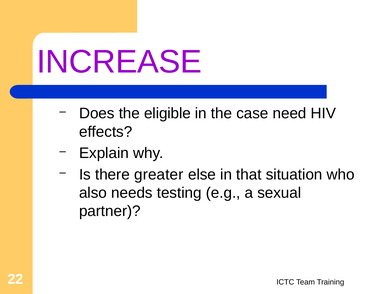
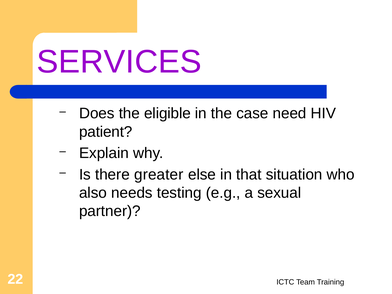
INCREASE: INCREASE -> SERVICES (119, 62)
effects: effects -> patient (106, 132)
